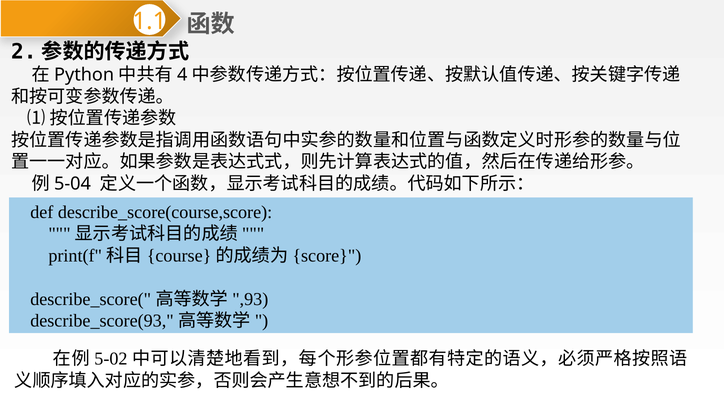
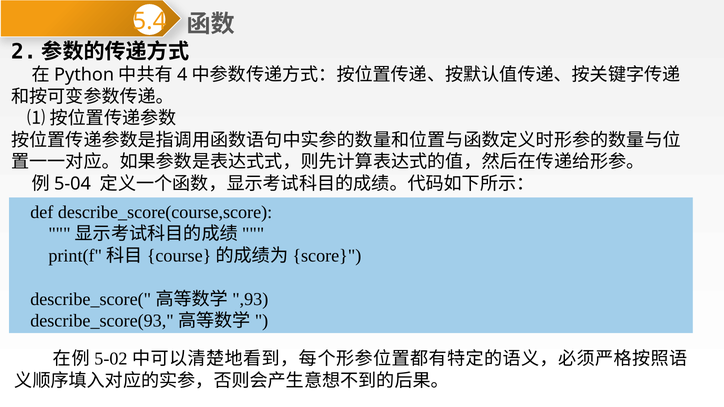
1.1: 1.1 -> 5.4 (149, 21)
